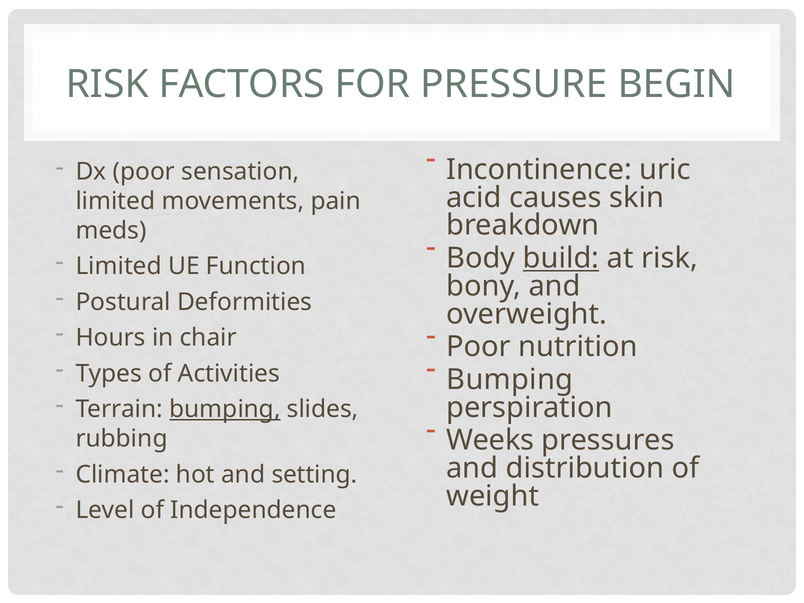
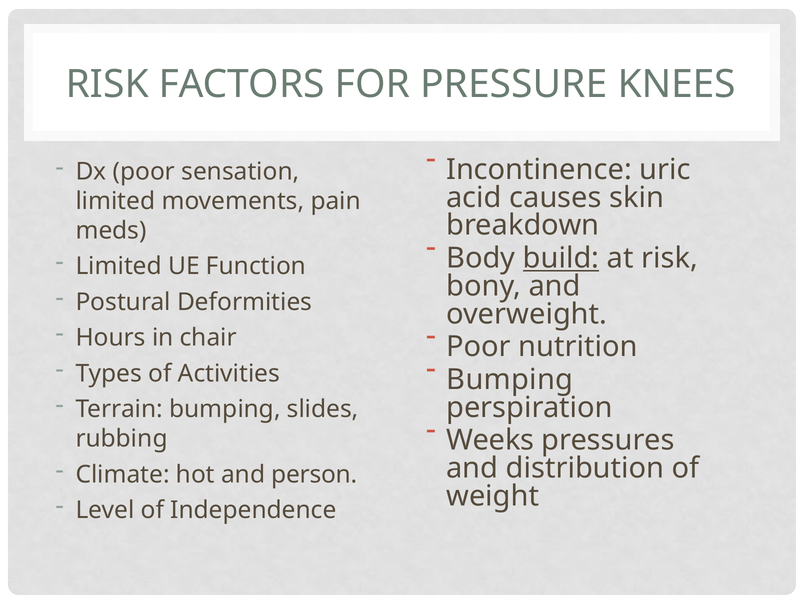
BEGIN: BEGIN -> KNEES (677, 84)
bumping underline: present -> none (225, 409)
setting: setting -> person (314, 474)
